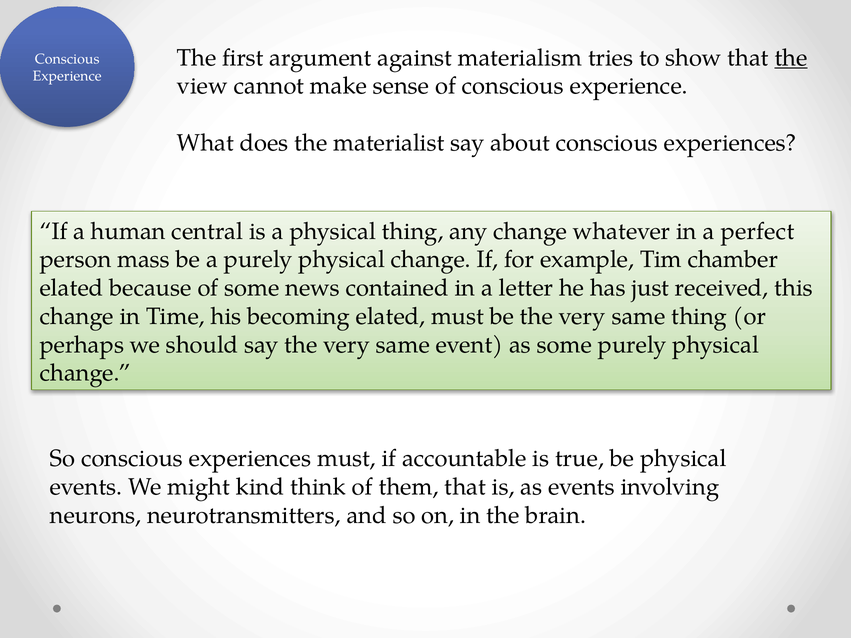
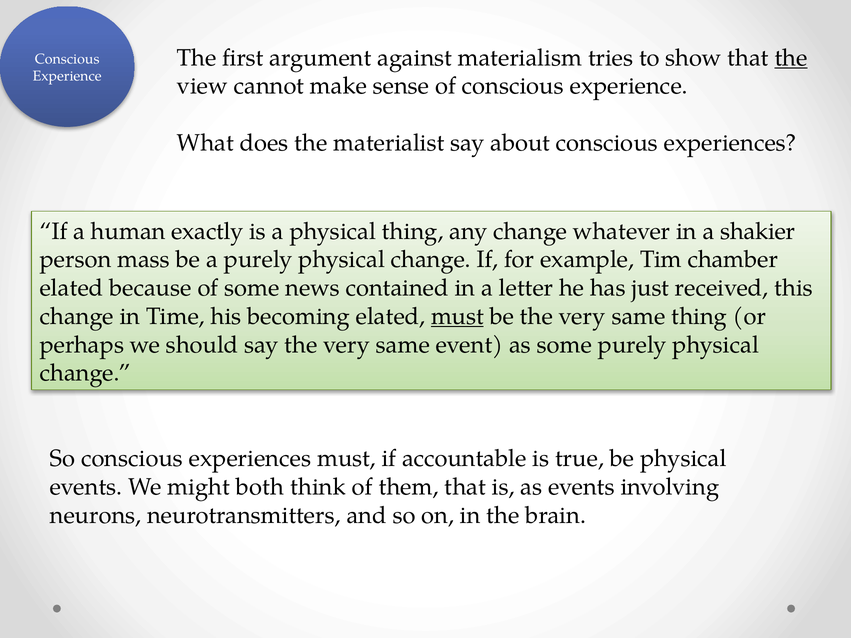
central: central -> exactly (207, 231)
perfect: perfect -> shakier (758, 231)
must underline: none -> present (457, 316)
kind: kind -> both (260, 487)
